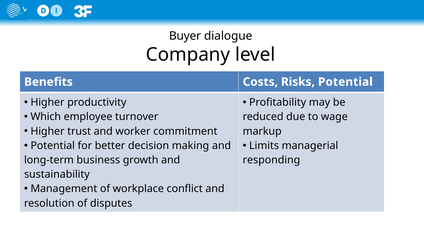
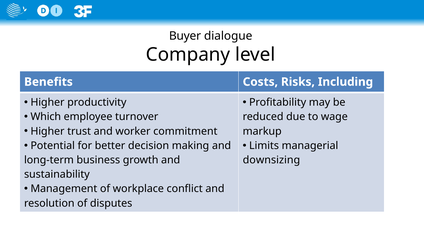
Risks Potential: Potential -> Including (345, 82)
responding: responding -> downsizing (271, 160)
